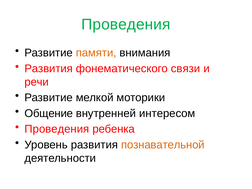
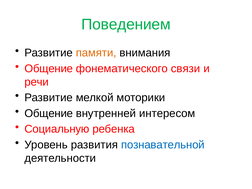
Проведения: Проведения -> Поведением (126, 24)
Развития: Развития -> Общение (49, 69)
Проведения: Проведения -> Социальную (57, 129)
познавательной colour: orange -> blue (163, 145)
